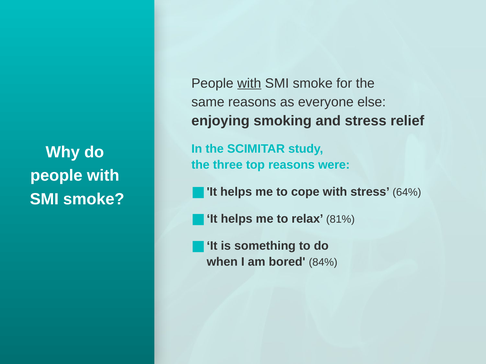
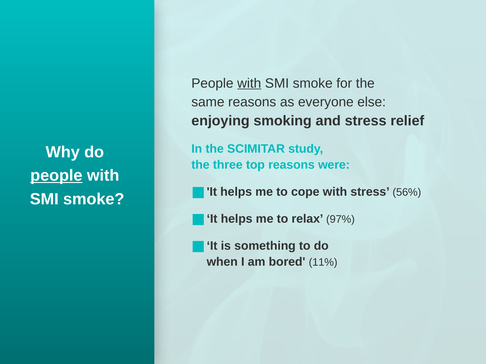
people underline: none -> present (56, 176)
64%: 64% -> 56% (407, 193)
81%: 81% -> 97% (340, 220)
84%: 84% -> 11% (323, 263)
